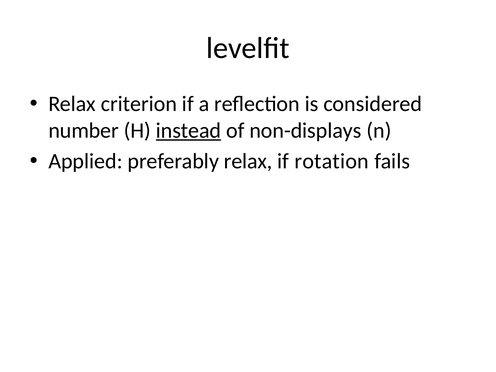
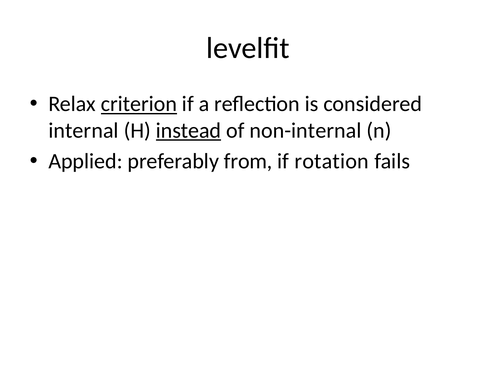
criterion underline: none -> present (139, 104)
number: number -> internal (84, 131)
non-displays: non-displays -> non-internal (305, 131)
preferably relax: relax -> from (248, 161)
